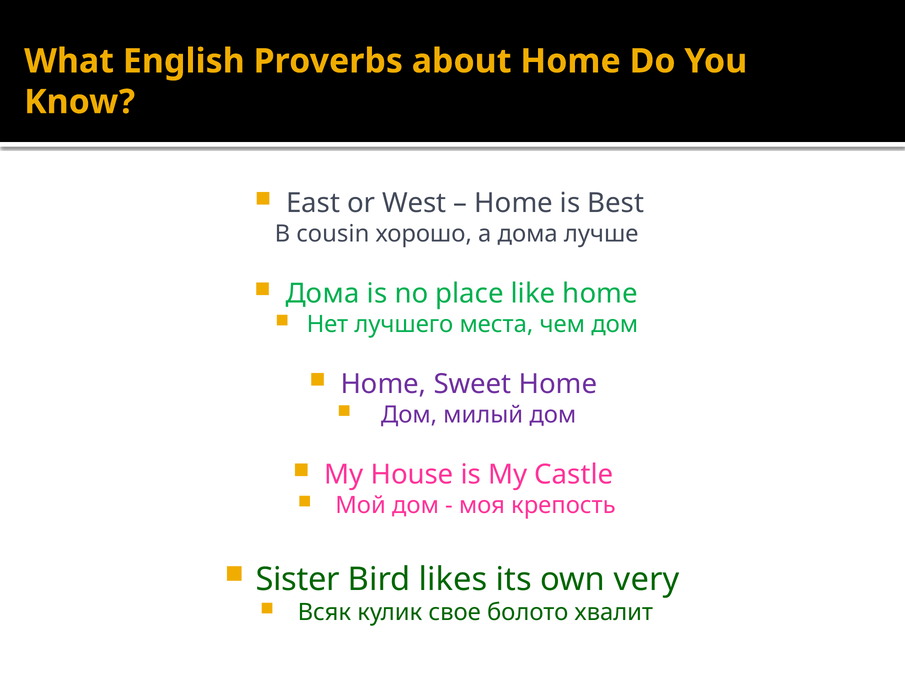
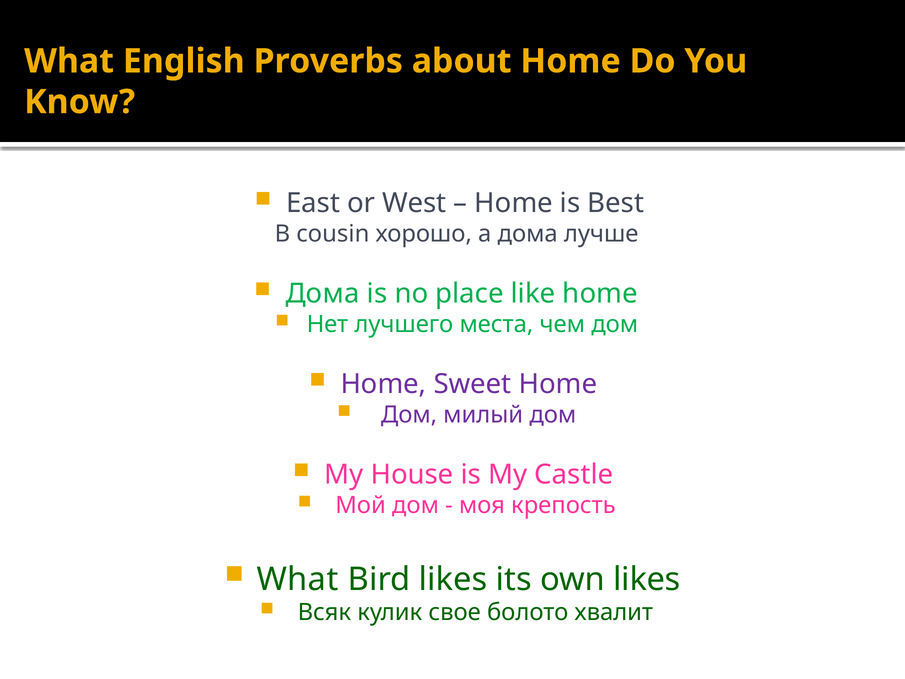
Sister: Sister -> What (297, 579)
own very: very -> likes (647, 579)
